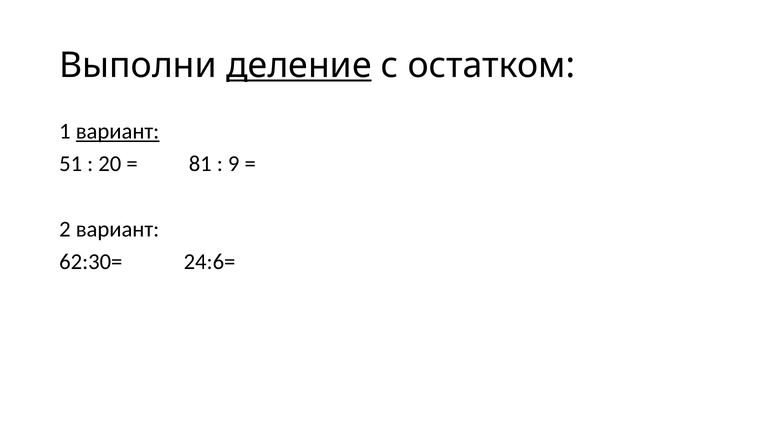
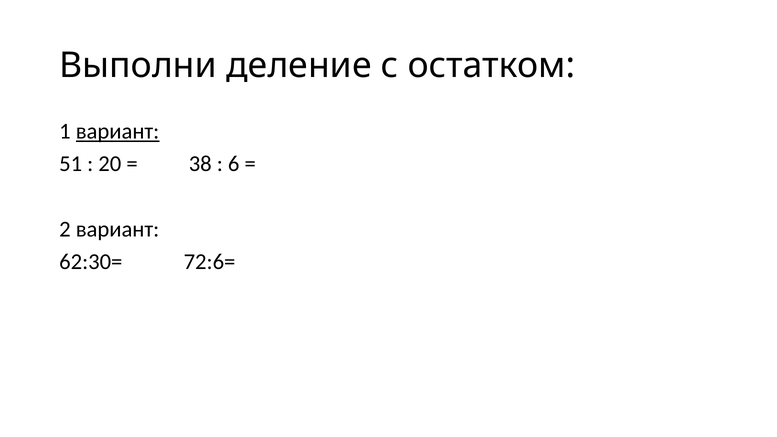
деление underline: present -> none (299, 65)
81: 81 -> 38 (200, 164)
9: 9 -> 6 (234, 164)
24:6=: 24:6= -> 72:6= (210, 262)
